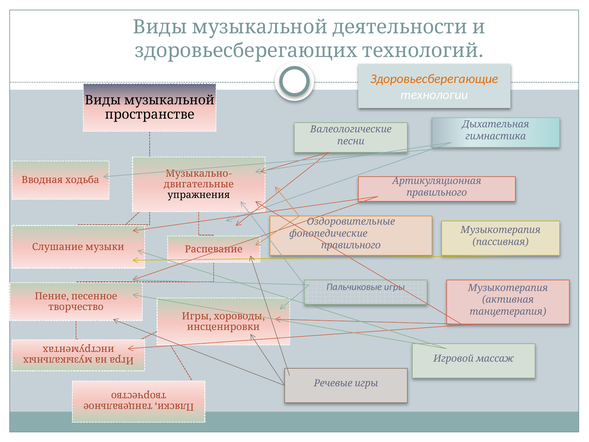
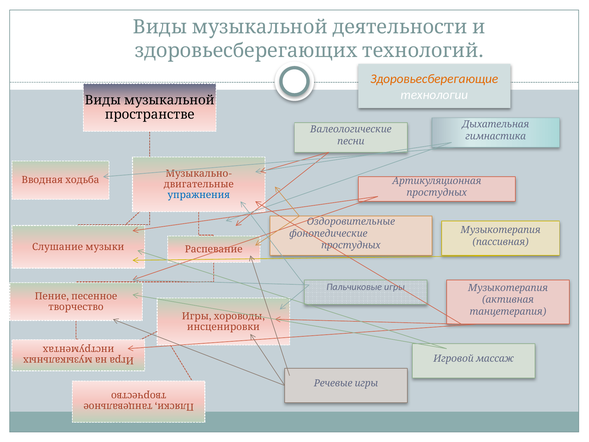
правильного: правильного -> простудных (437, 193)
упражнения colour: black -> blue (199, 195)
правильного: правильного -> простудных (351, 245)
